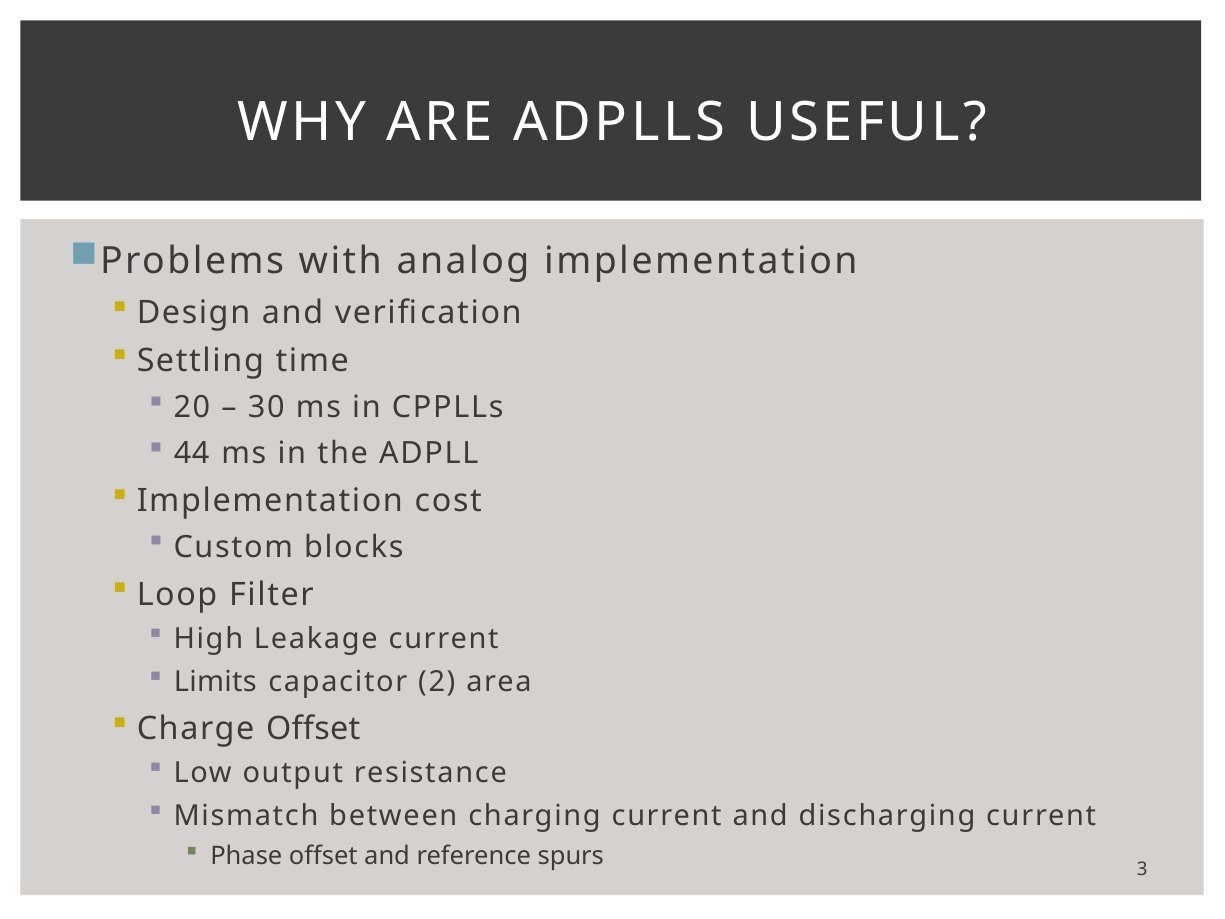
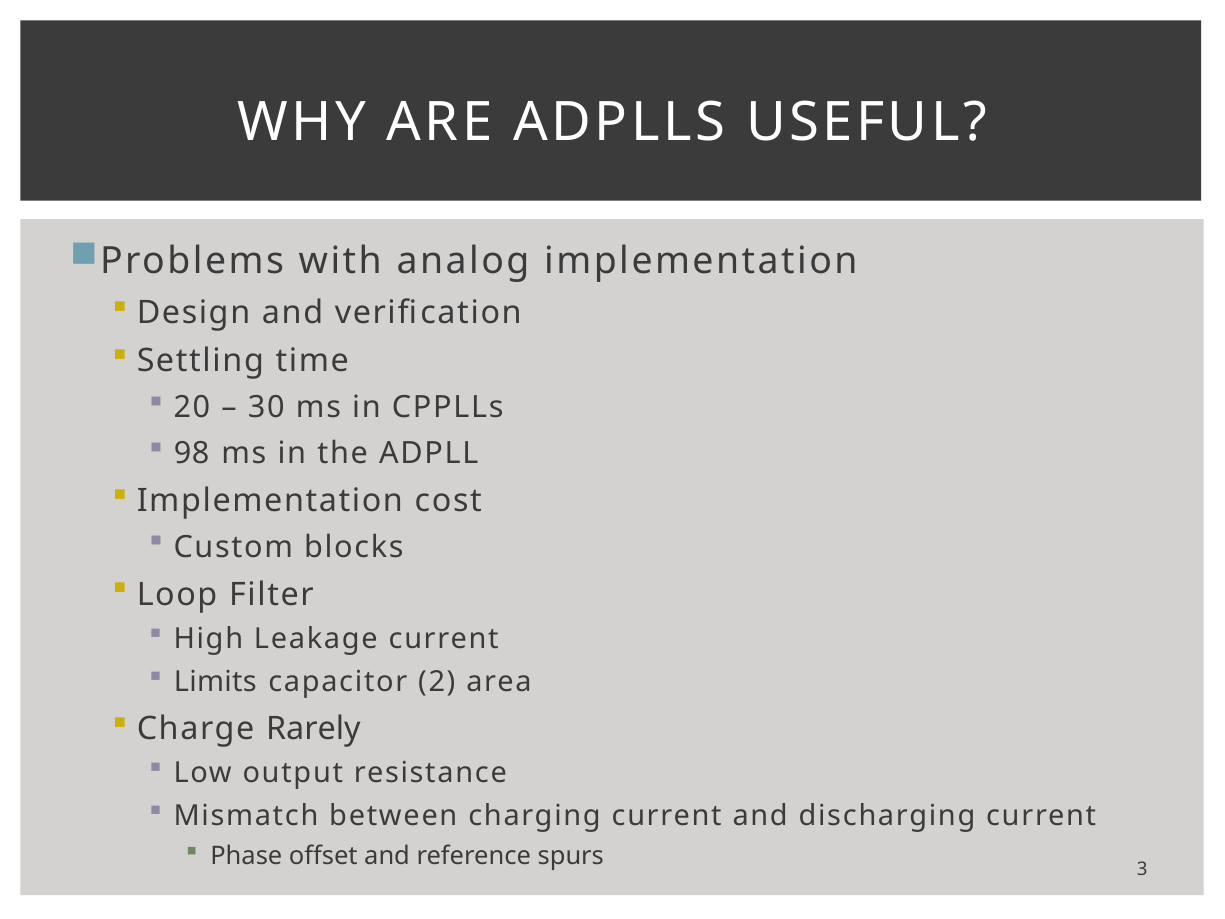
44: 44 -> 98 (192, 453)
Charge Offset: Offset -> Rarely (313, 728)
